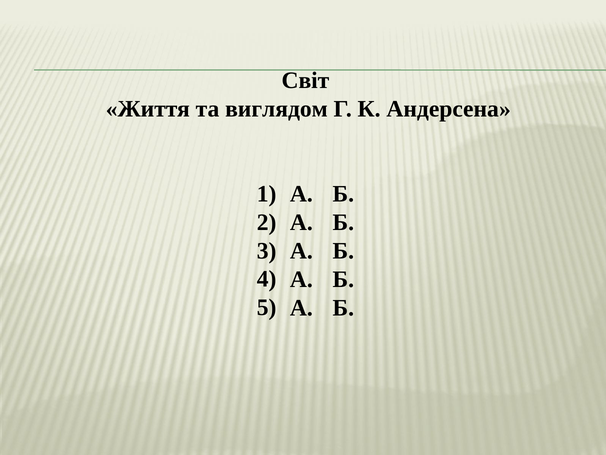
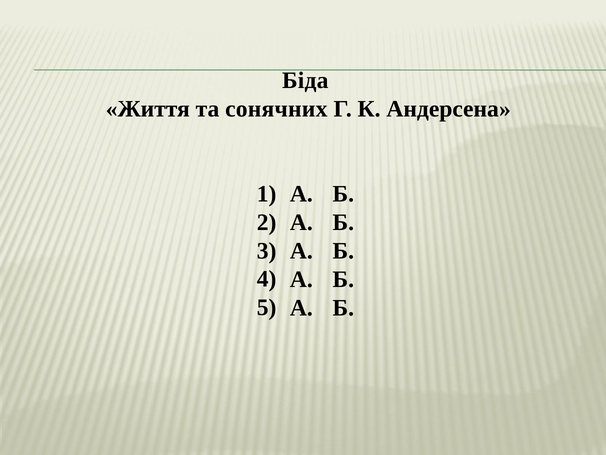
Світ: Світ -> Біда (305, 80)
виглядом: виглядом -> сонячних (276, 109)
